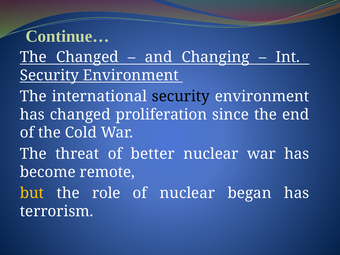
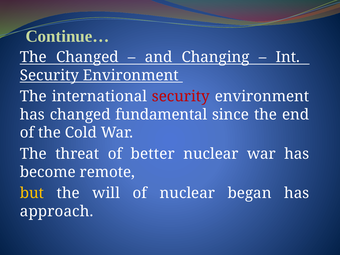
security colour: black -> red (181, 96)
proliferation: proliferation -> fundamental (161, 115)
role: role -> will (106, 193)
terrorism: terrorism -> approach (57, 211)
